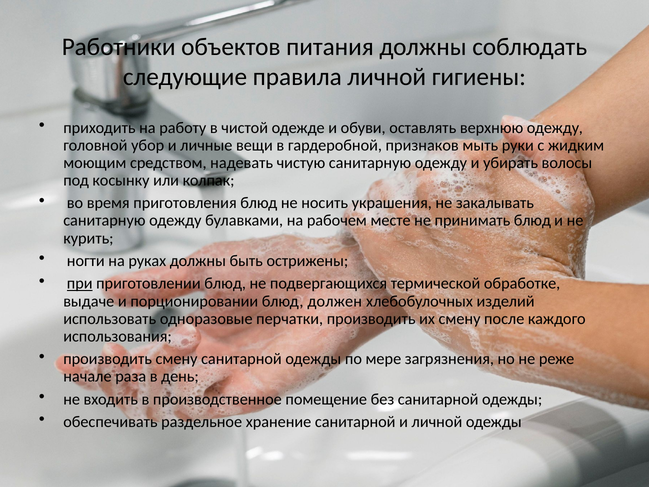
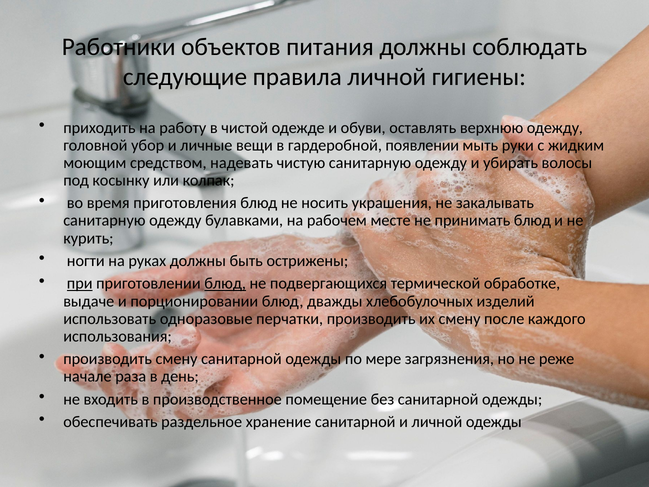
признаков: признаков -> появлении (422, 145)
блюд underline: none -> present (225, 283)
должен: должен -> дважды (335, 301)
